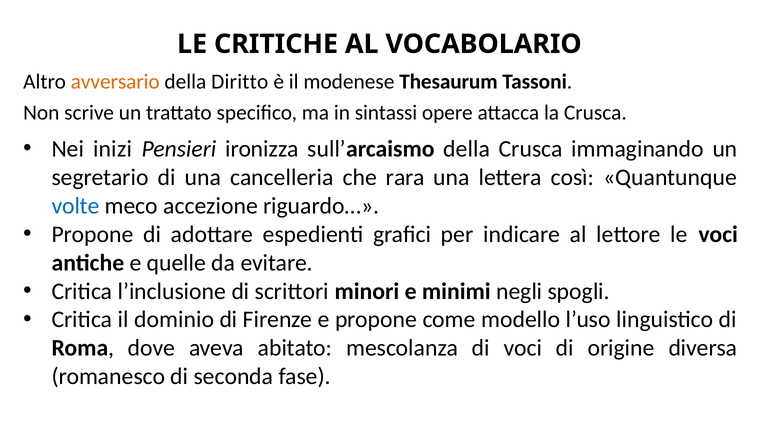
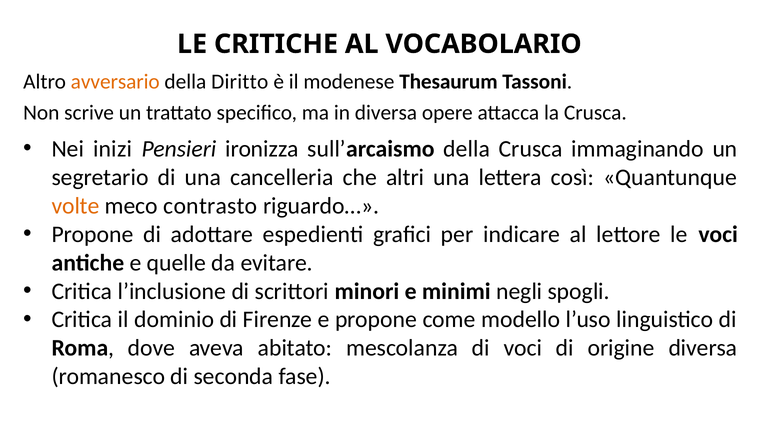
in sintassi: sintassi -> diversa (386, 113)
rara: rara -> altri (405, 177)
volte colour: blue -> orange (76, 206)
accezione: accezione -> contrasto (210, 206)
